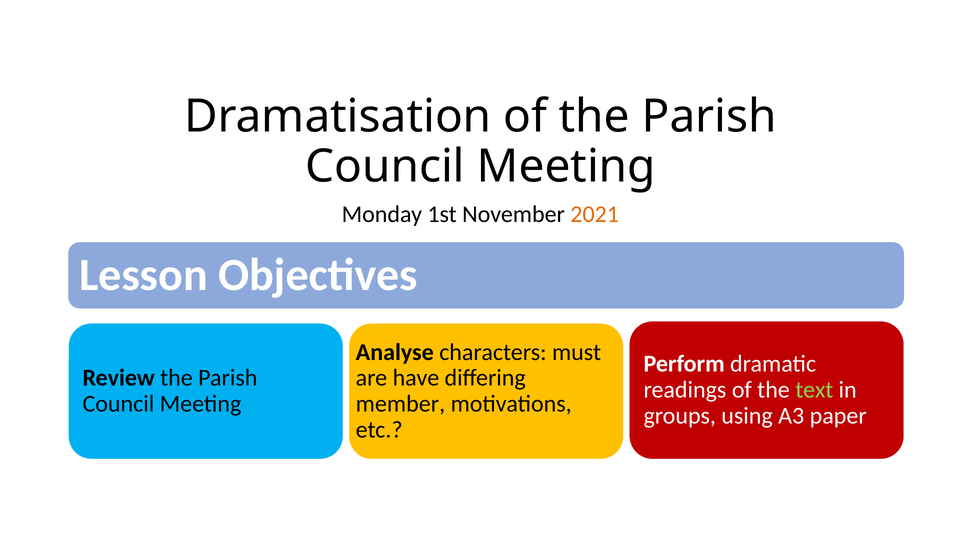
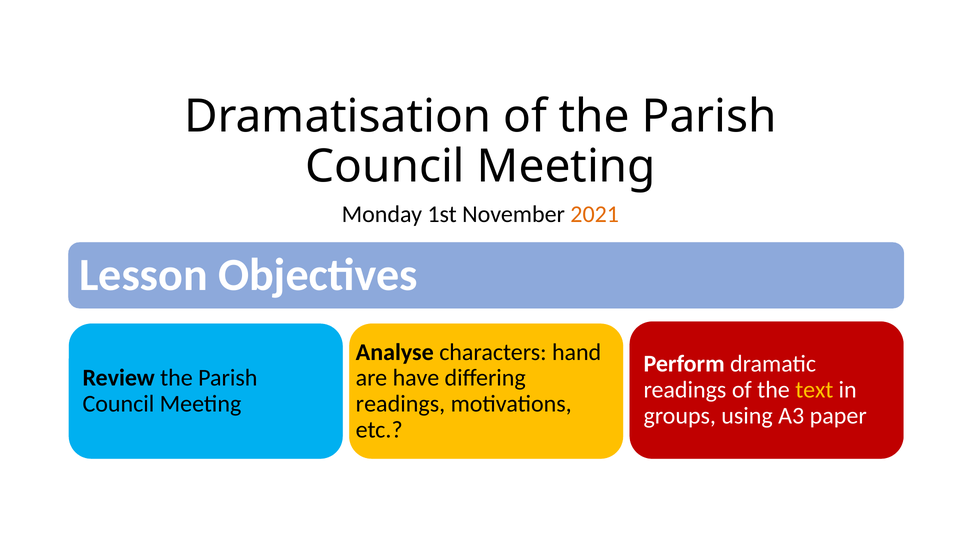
must: must -> hand (577, 352)
text colour: light green -> yellow (814, 390)
member: member -> readings (400, 404)
